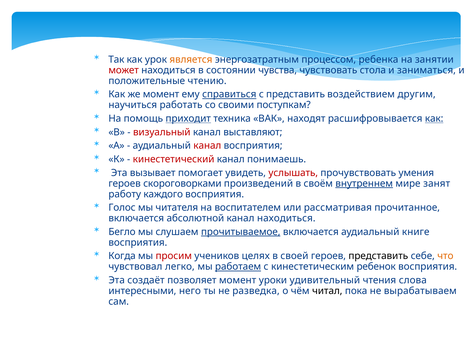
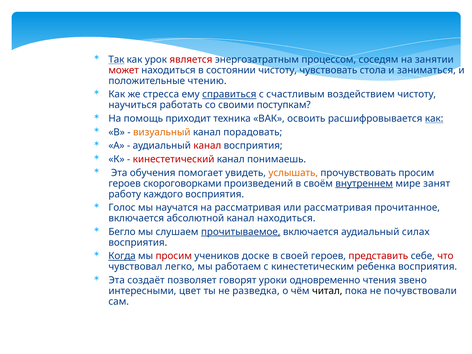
Так underline: none -> present (116, 60)
является colour: orange -> red (191, 60)
ребенка: ребенка -> соседям (379, 60)
состоянии чувства: чувства -> чистоту (278, 70)
же момент: момент -> стресса (161, 94)
с представить: представить -> счастливым (295, 94)
воздействием другим: другим -> чистоту (417, 94)
приходит underline: present -> none (188, 119)
находят: находят -> освоить (306, 119)
визуальный colour: red -> orange (162, 132)
выставляют: выставляют -> порадовать (253, 132)
вызывает: вызывает -> обучения (153, 173)
услышать colour: red -> orange (293, 173)
прочувствовать умения: умения -> просим (416, 173)
читателя: читателя -> научатся (177, 208)
на воспитателем: воспитателем -> рассматривая (248, 208)
книге: книге -> силах (416, 232)
Когда underline: none -> present (122, 256)
целях: целях -> доске (256, 256)
представить colour: black -> red (378, 256)
что colour: orange -> red (445, 256)
работаем underline: present -> none (238, 267)
ребенок: ребенок -> ребенка (376, 267)
позволяет момент: момент -> говорят (238, 280)
удивительный: удивительный -> одновременно (325, 280)
слова: слова -> звено (413, 280)
него: него -> цвет (190, 291)
вырабатываем: вырабатываем -> почувствовали (420, 291)
